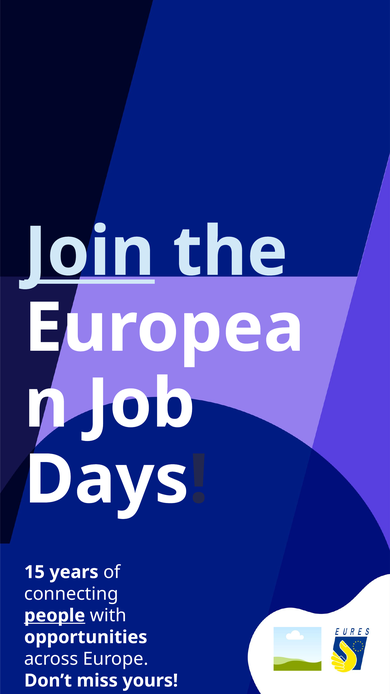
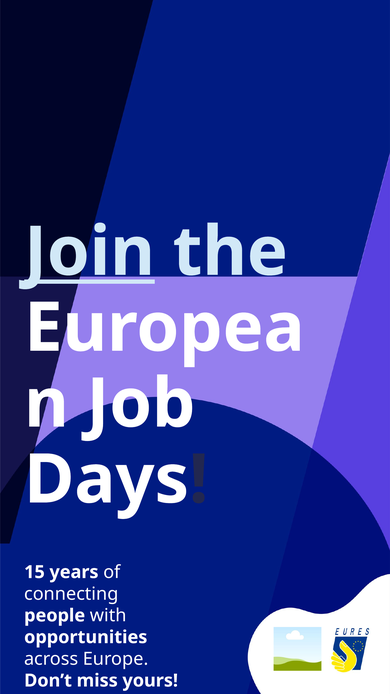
people underline: present -> none (55, 615)
